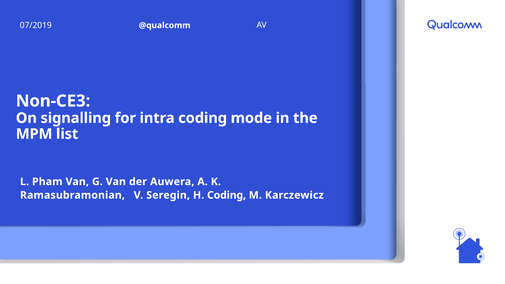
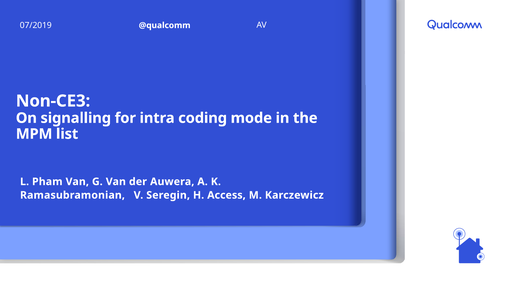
H Coding: Coding -> Access (226, 195)
